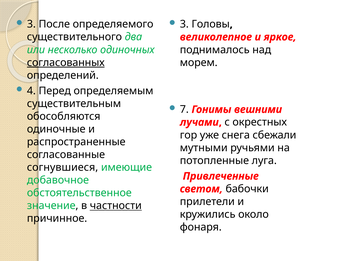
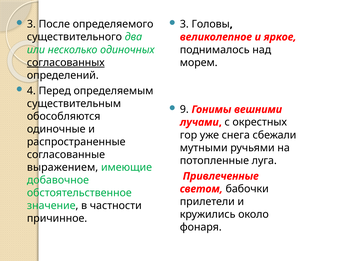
7: 7 -> 9 (184, 109)
согнувшиеся: согнувшиеся -> выражением (63, 167)
частности underline: present -> none (116, 206)
